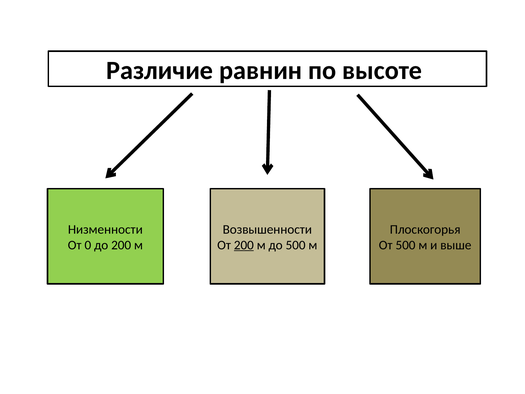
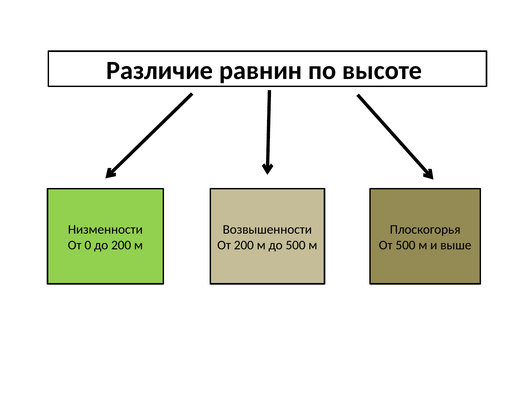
200 underline: present -> none (244, 245)
